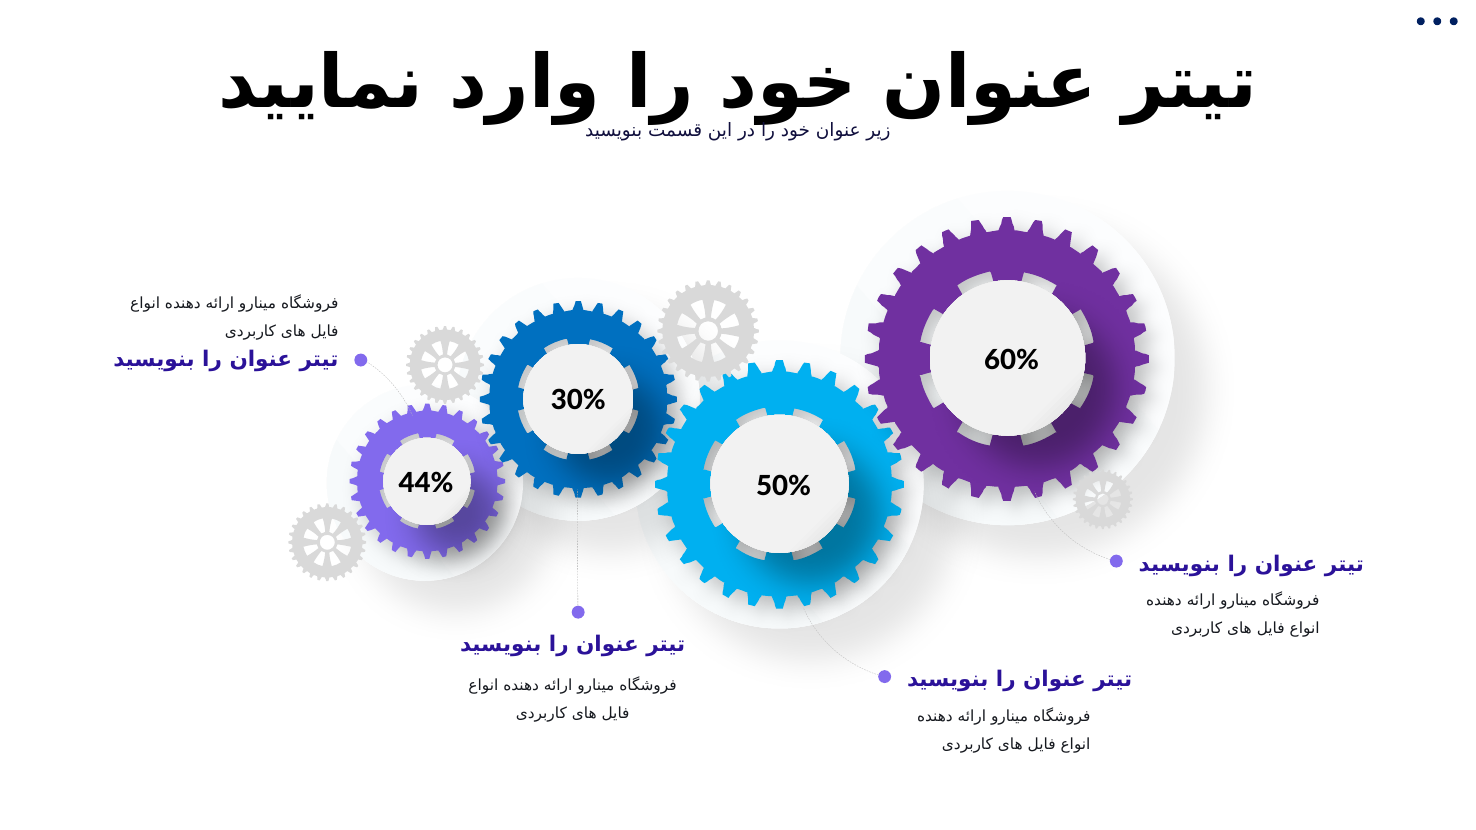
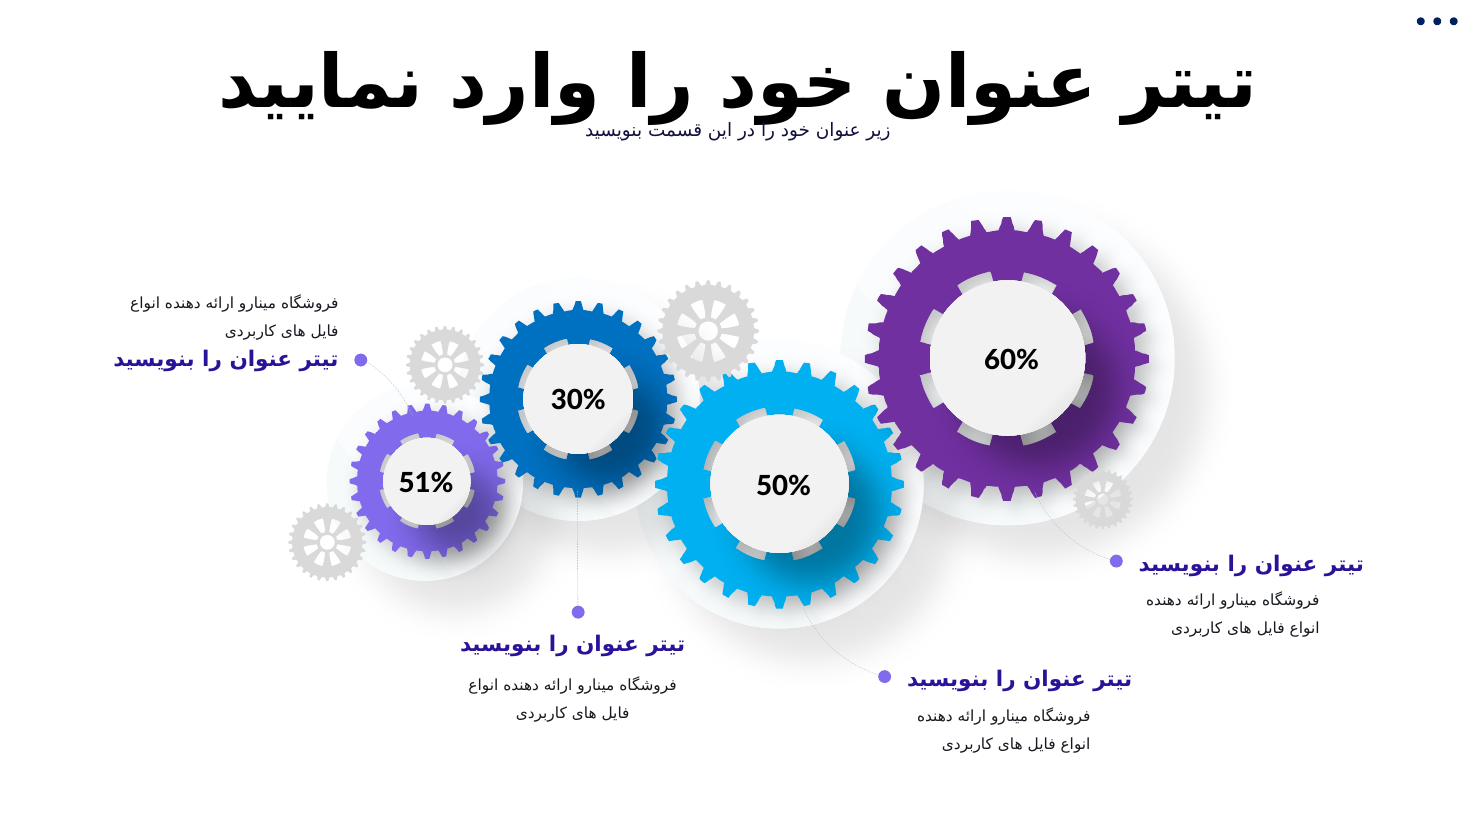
44%: 44% -> 51% (426, 483)
